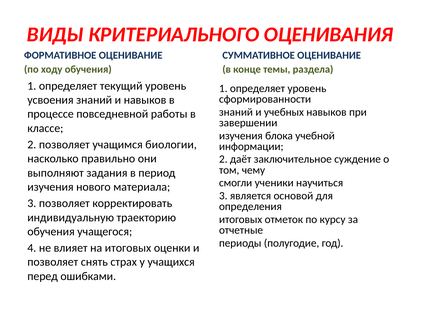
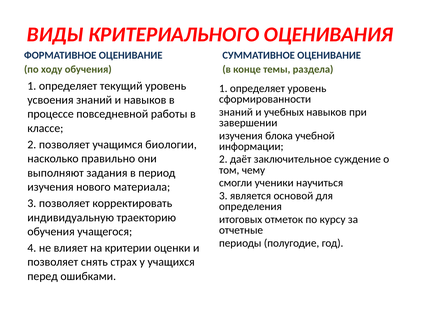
на итоговых: итоговых -> критерии (128, 248)
